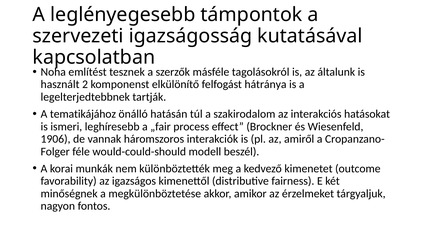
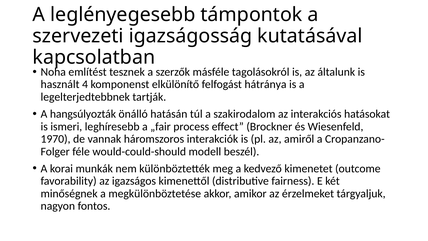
2: 2 -> 4 (85, 84)
tematikájához: tematikájához -> hangsúlyozták (83, 114)
1906: 1906 -> 1970 (56, 139)
